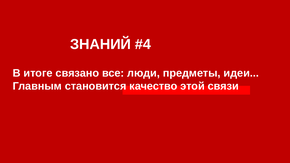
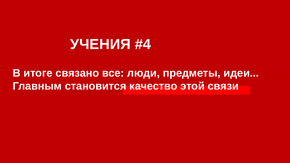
ЗНАНИЙ: ЗНАНИЙ -> УЧЕНИЯ (100, 44)
